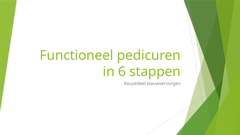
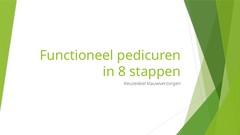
6: 6 -> 8 (122, 72)
